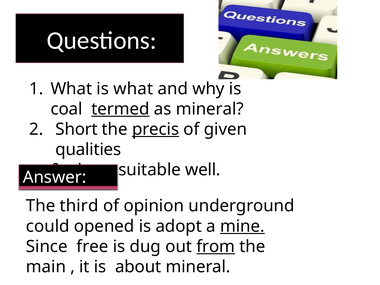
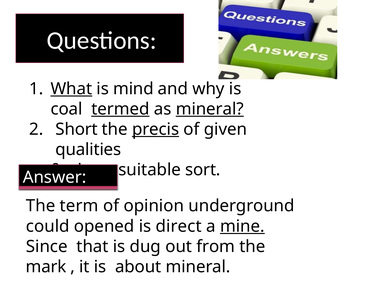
What underline: none -> present (71, 89)
is what: what -> mind (133, 89)
mineral underline: none -> present (210, 109)
well: well -> sort (203, 170)
third: third -> term (79, 206)
adopt: adopt -> direct (179, 226)
free: free -> that (93, 246)
from underline: present -> none (216, 246)
main: main -> mark (46, 267)
